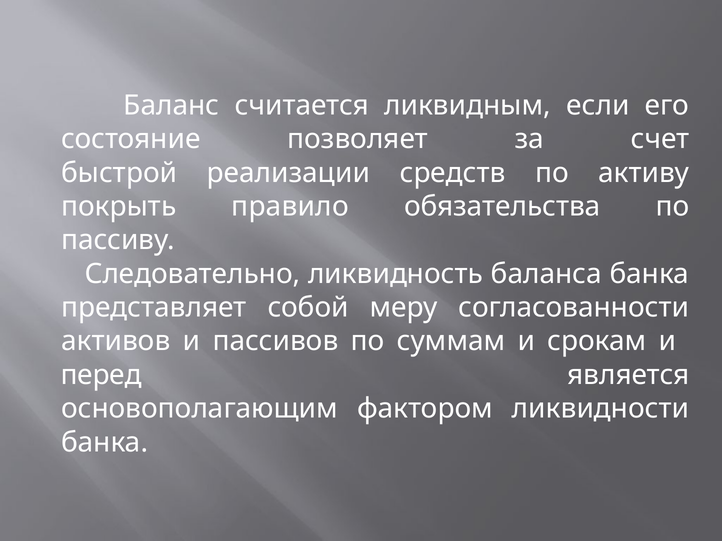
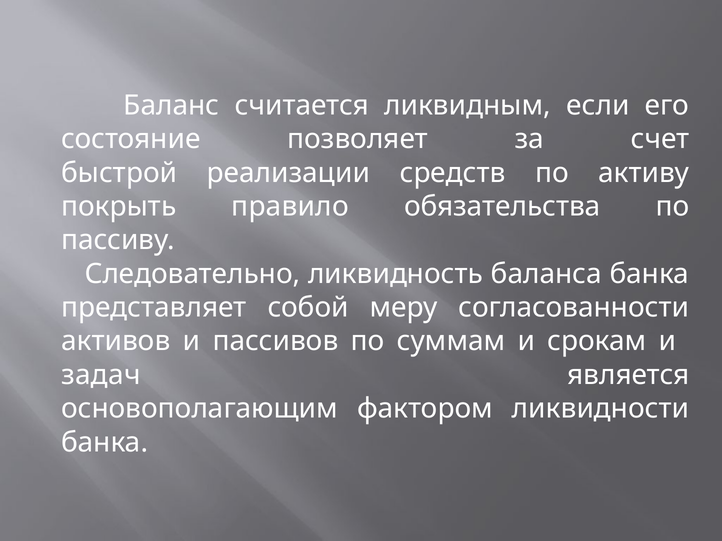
перед: перед -> задач (101, 375)
